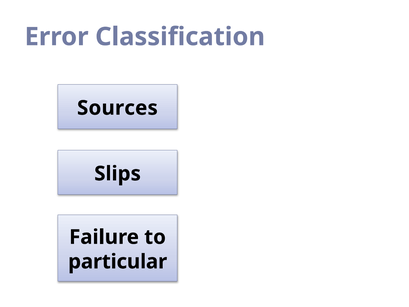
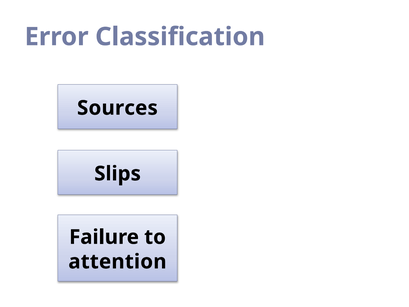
particular: particular -> attention (117, 261)
